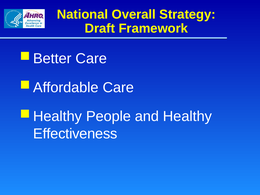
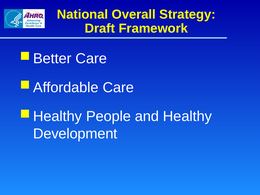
Effectiveness: Effectiveness -> Development (75, 134)
